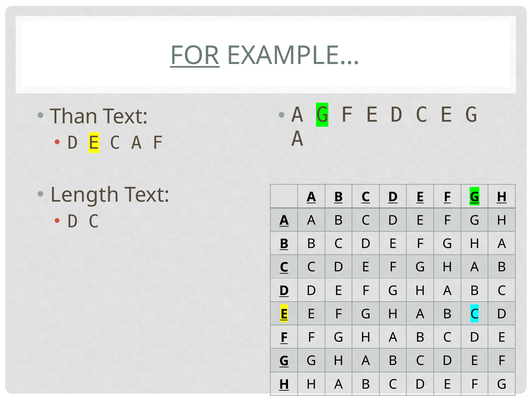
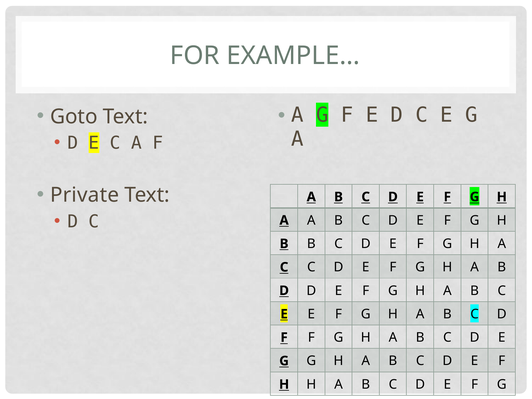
FOR underline: present -> none (195, 56)
Than: Than -> Goto (74, 117)
Length: Length -> Private (85, 195)
